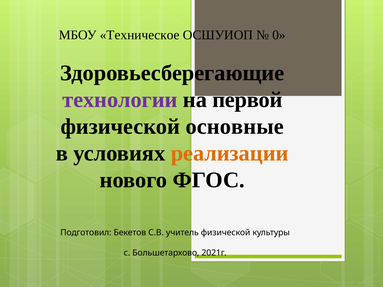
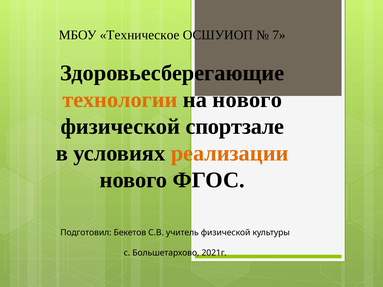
0: 0 -> 7 (279, 35)
технологии colour: purple -> orange (120, 100)
на первой: первой -> нового (247, 100)
основные: основные -> спортзале (235, 127)
